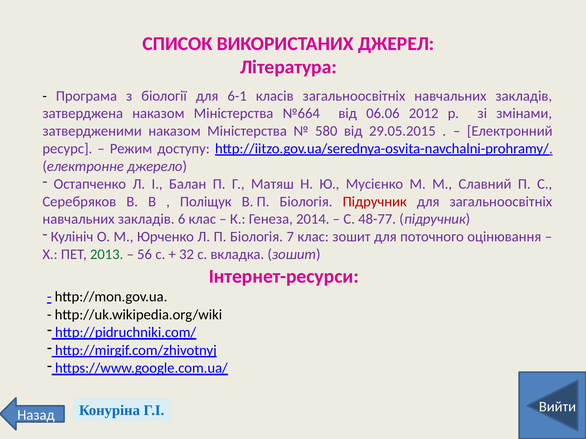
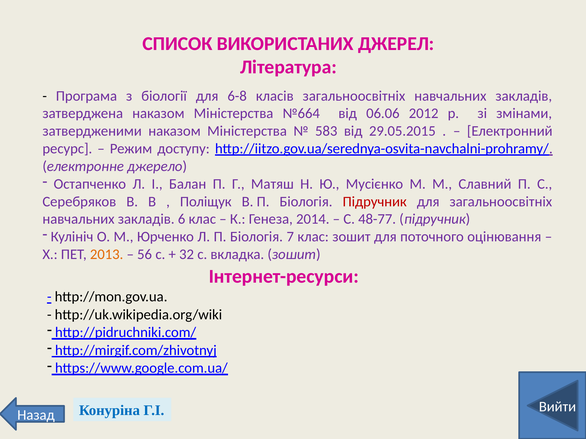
6-1: 6-1 -> 6-8 (237, 96)
580: 580 -> 583 (326, 131)
2013 colour: green -> orange (107, 255)
